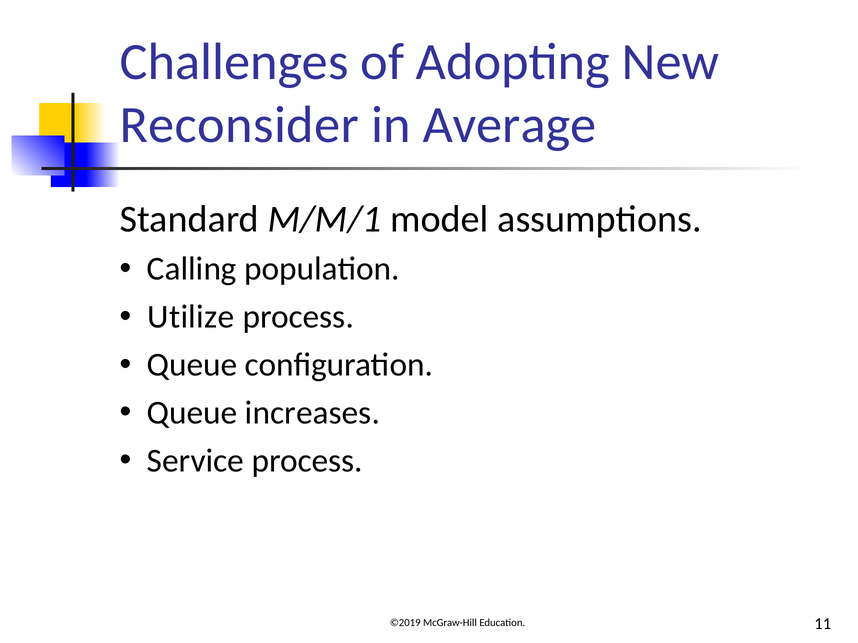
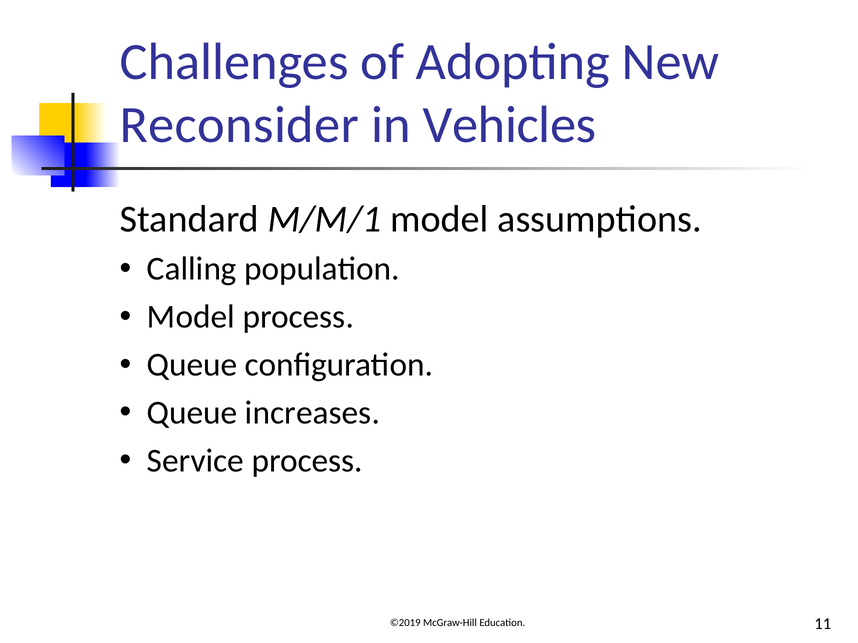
Average: Average -> Vehicles (510, 125)
Utilize: Utilize -> Model (191, 317)
